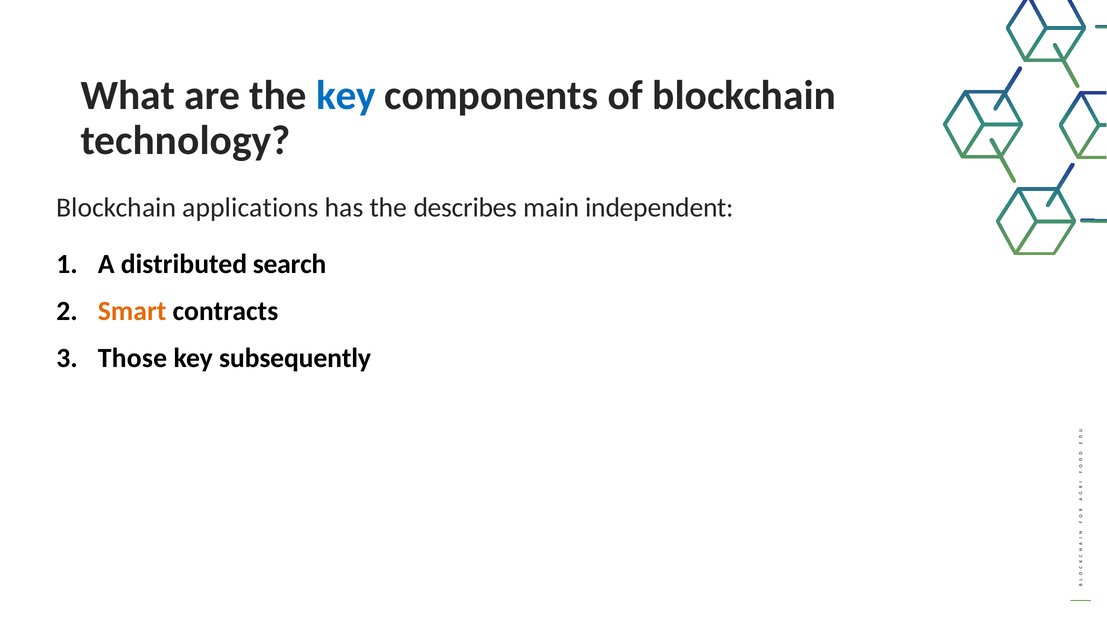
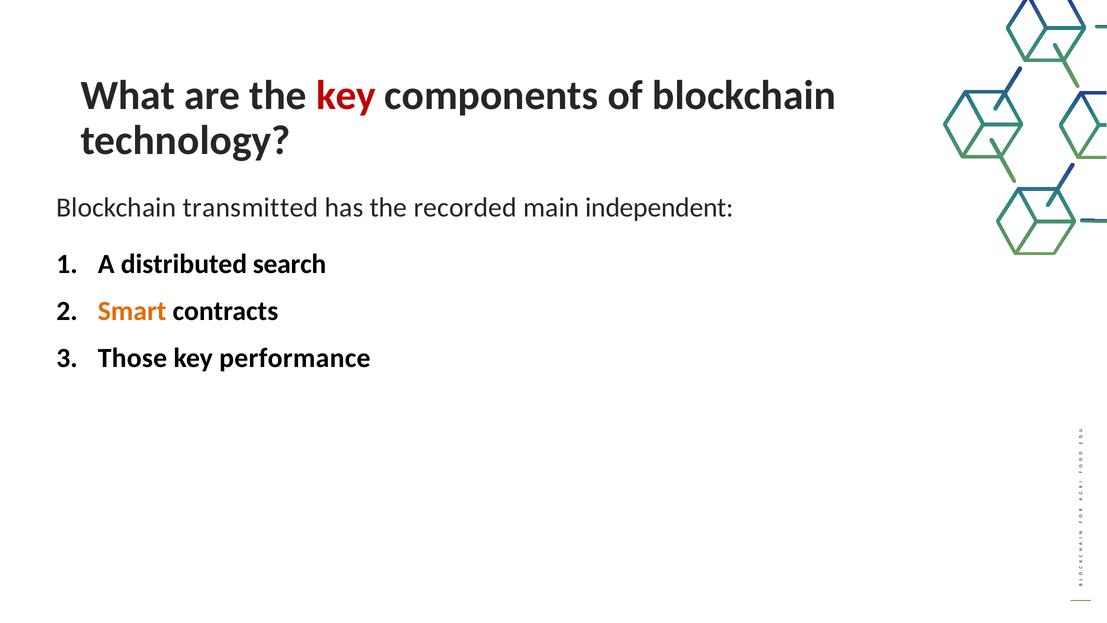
key colour: blue -> red (346, 95)
applications: applications -> transmitted (250, 208)
describes: describes -> recorded (465, 208)
subsequently: subsequently -> performance (295, 358)
